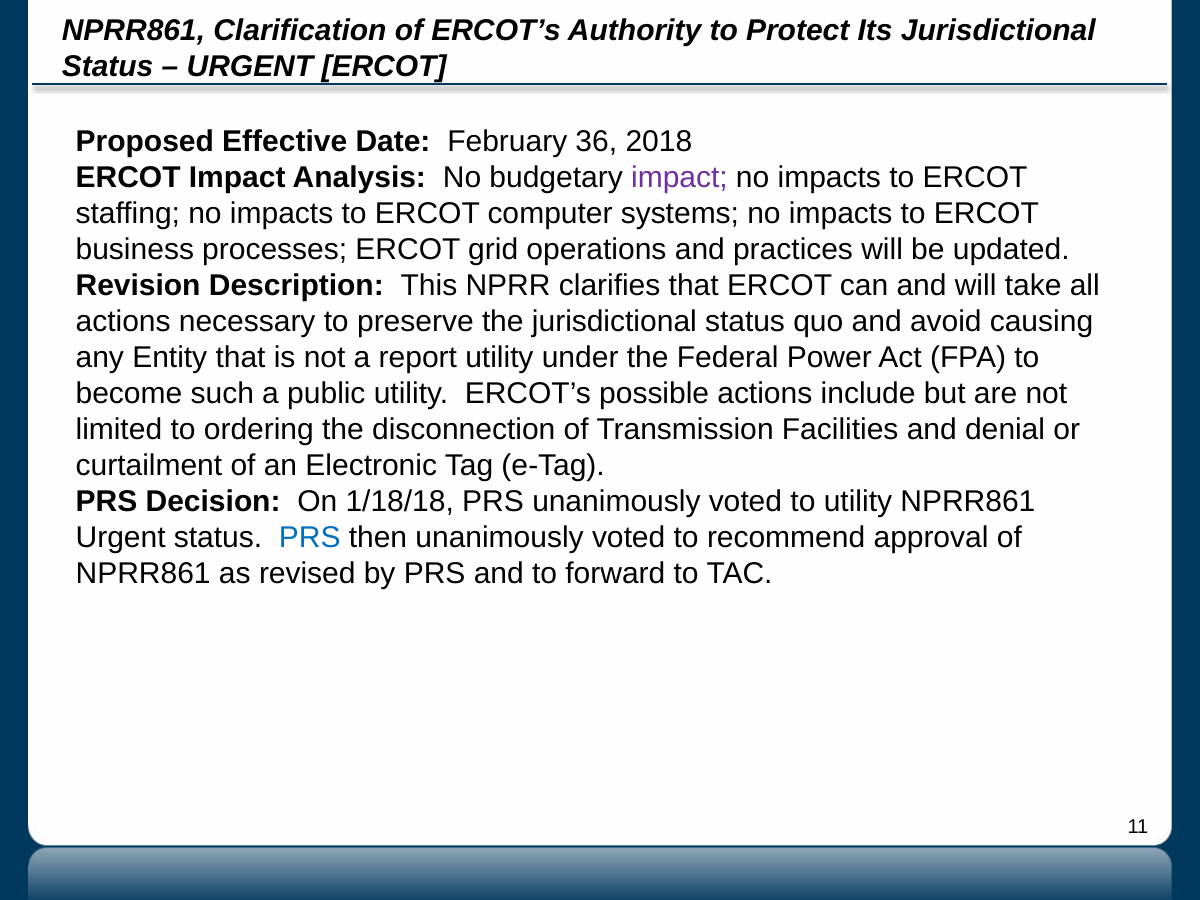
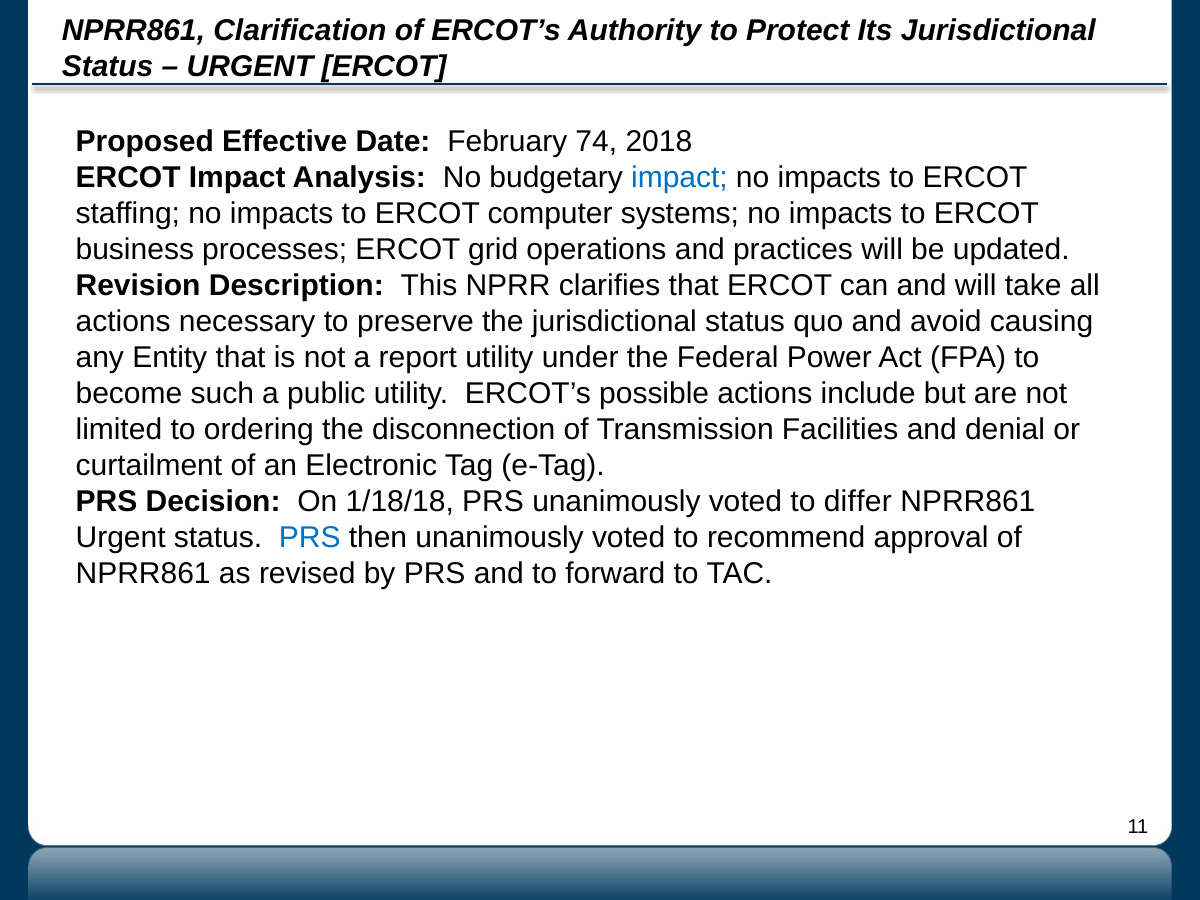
36: 36 -> 74 (596, 141)
impact colour: purple -> blue (679, 177)
to utility: utility -> differ (858, 501)
